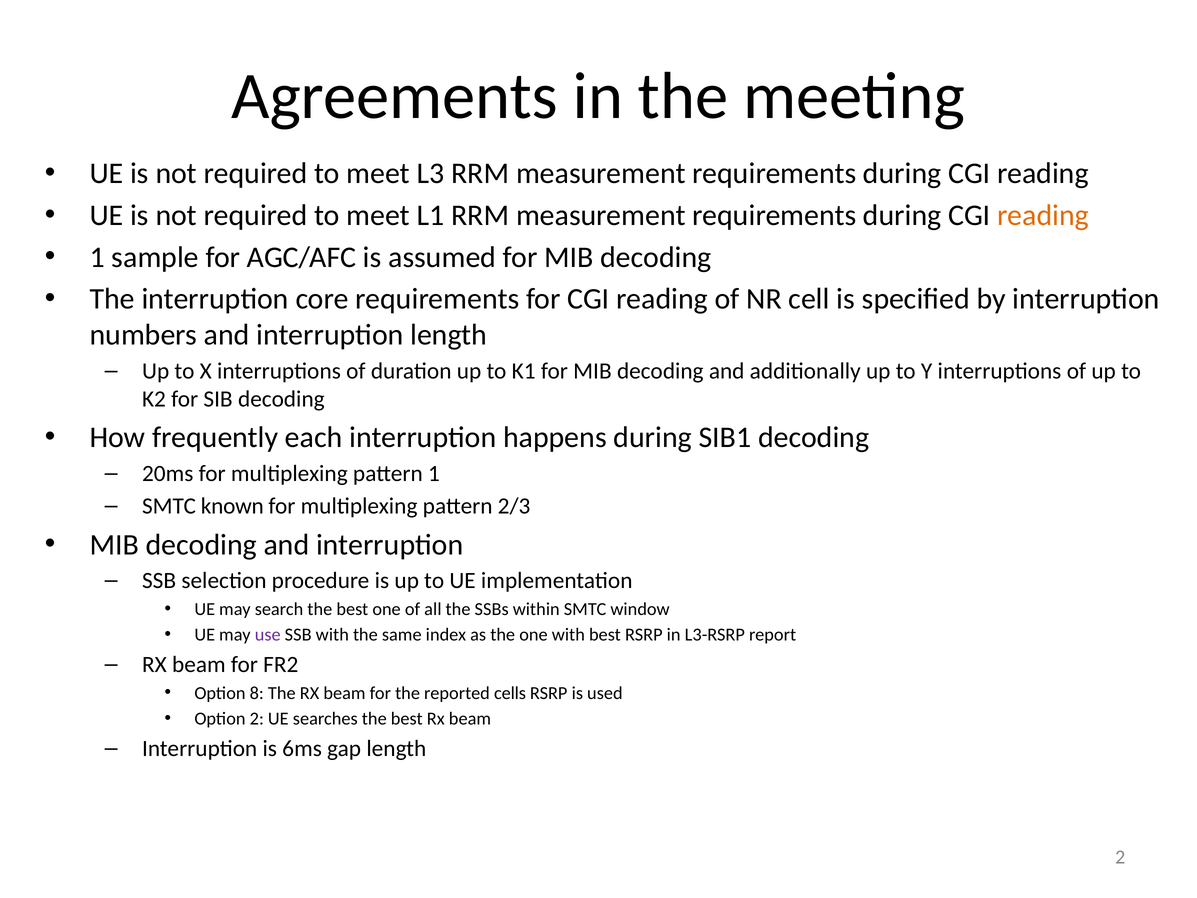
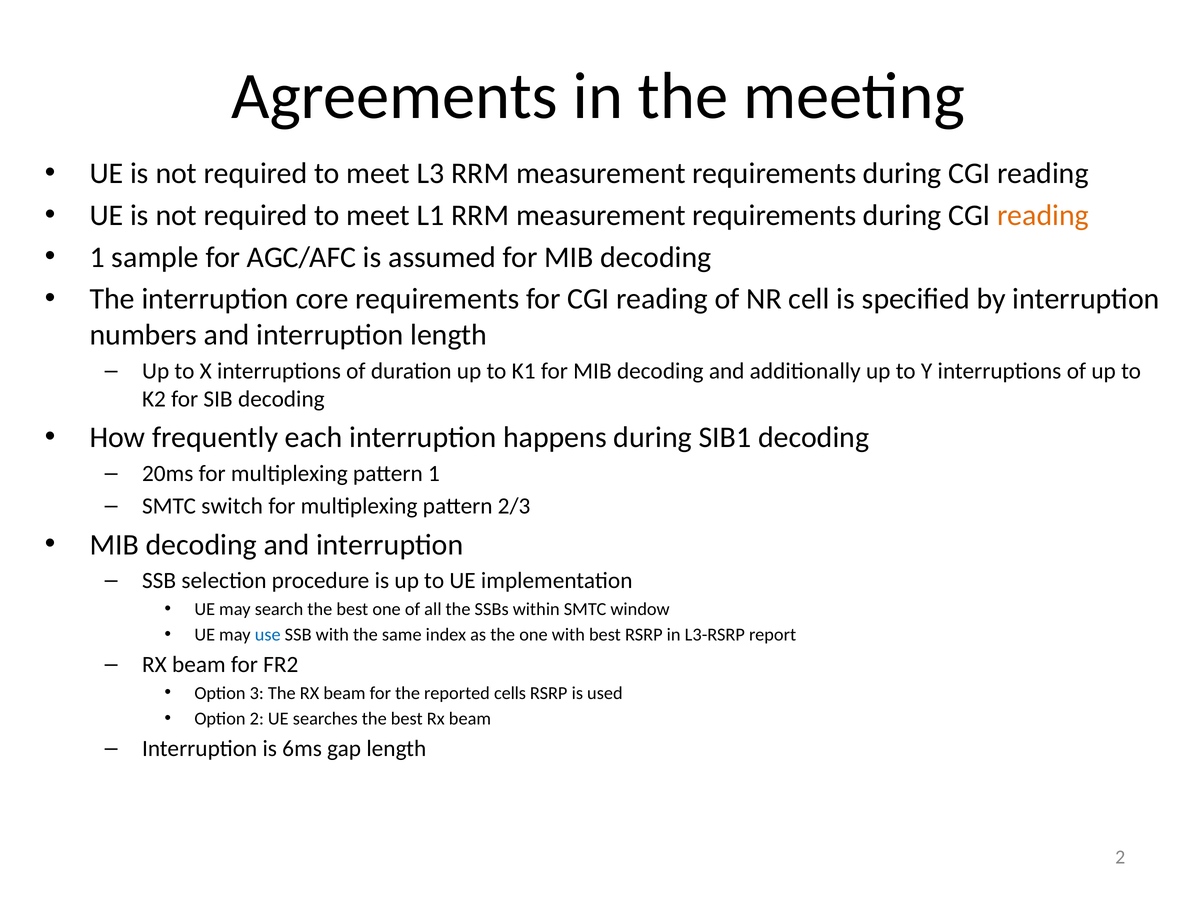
known: known -> switch (232, 506)
use colour: purple -> blue (268, 635)
8: 8 -> 3 (257, 693)
